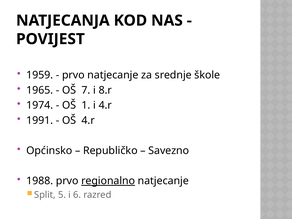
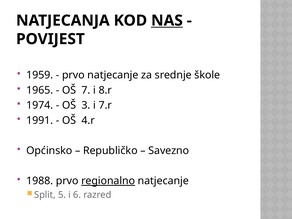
NAS underline: none -> present (167, 21)
1: 1 -> 3 (86, 105)
i 4.r: 4.r -> 7.r (105, 105)
